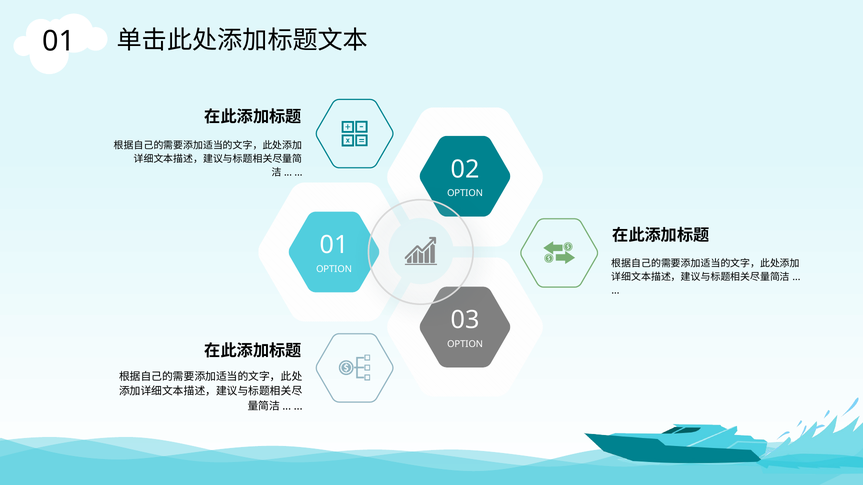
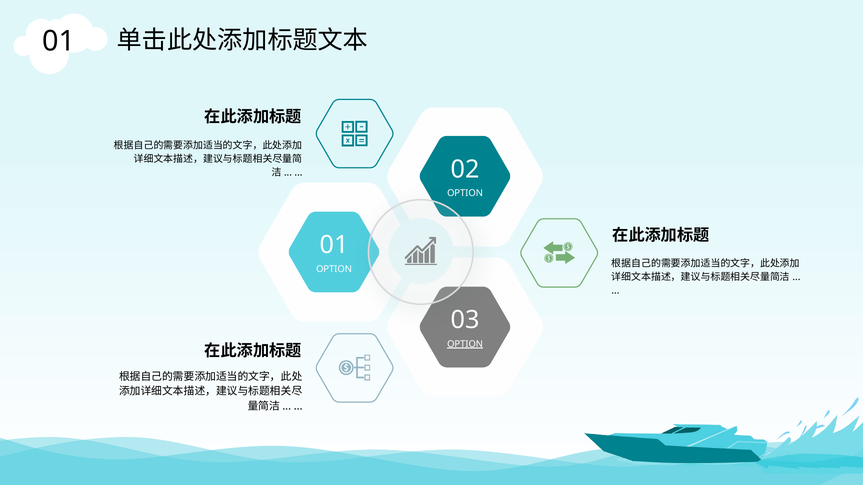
OPTION underline: none -> present (465, 344)
